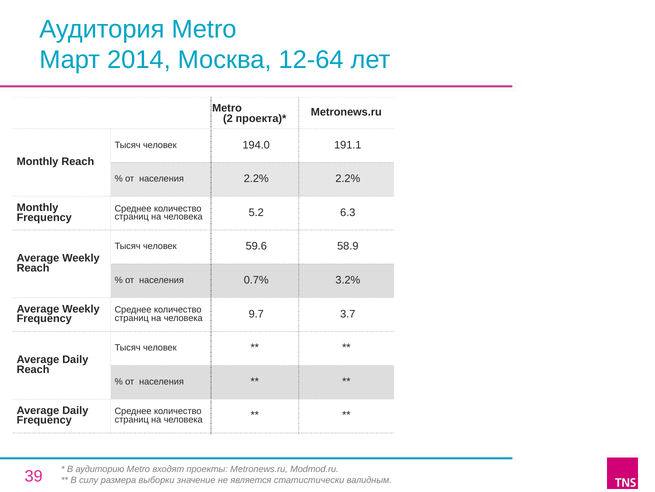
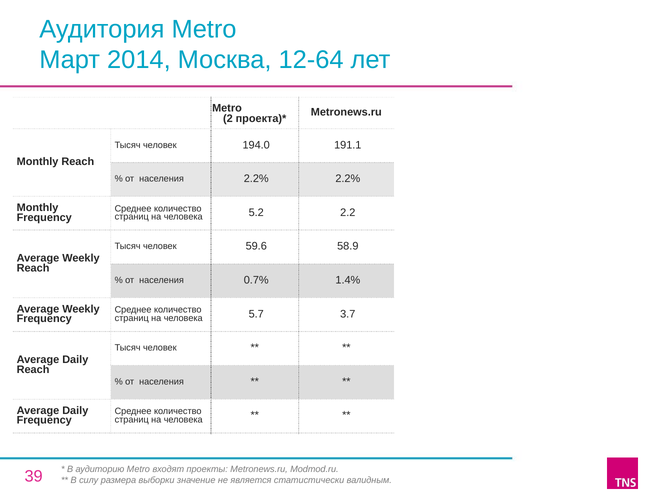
6.3: 6.3 -> 2.2 (348, 212)
3.2%: 3.2% -> 1.4% (348, 280)
9.7: 9.7 -> 5.7 (256, 313)
